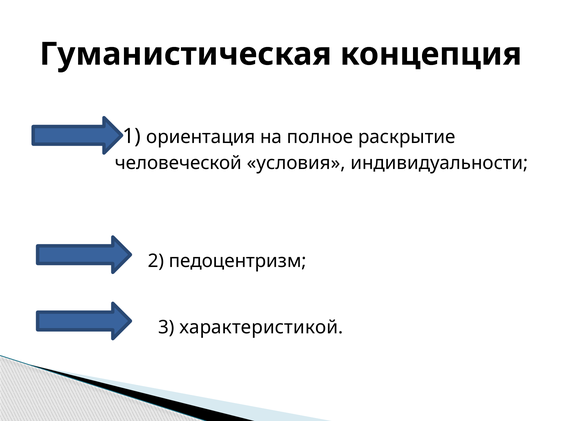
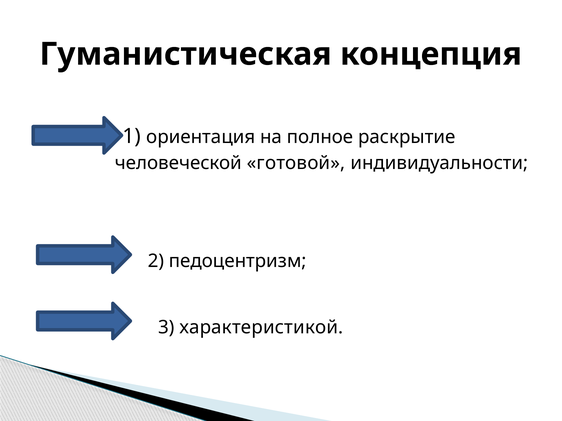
условия: условия -> готовой (296, 163)
